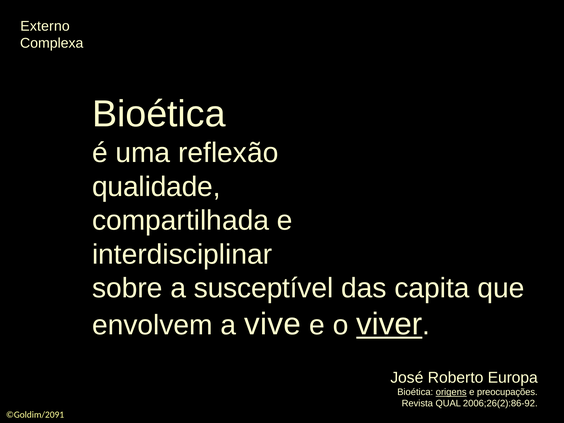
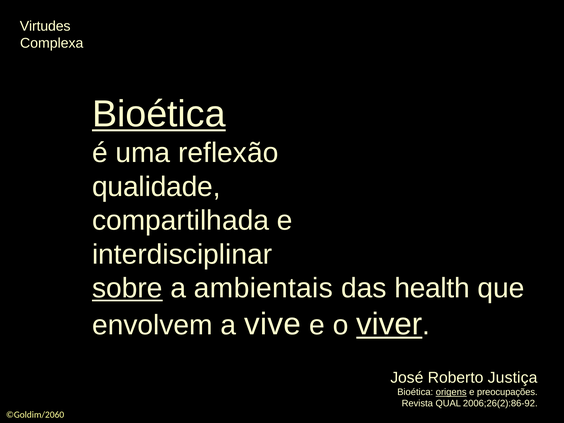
Externo: Externo -> Virtudes (45, 26)
Bioética underline: none -> present (159, 114)
sobre underline: none -> present (127, 288)
susceptível: susceptível -> ambientais (263, 288)
capita: capita -> health (432, 288)
Europa: Europa -> Justiça (513, 378)
©Goldim/2091: ©Goldim/2091 -> ©Goldim/2060 (35, 415)
